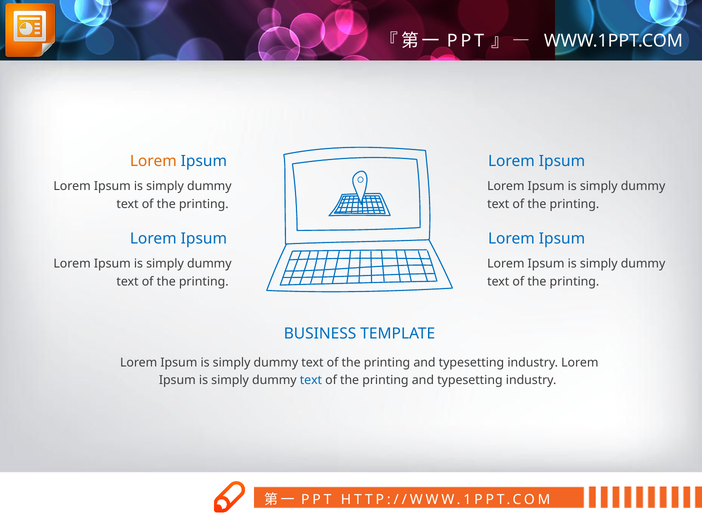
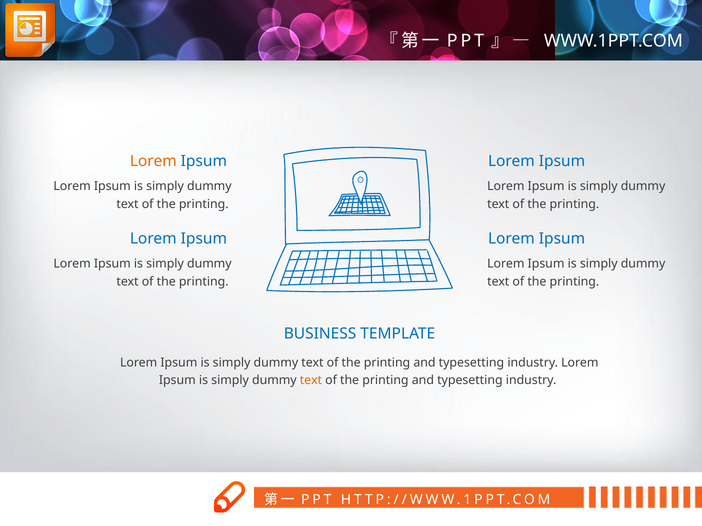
text colour: blue -> orange (311, 381)
